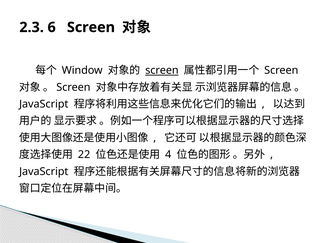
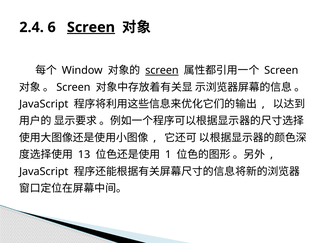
2.3: 2.3 -> 2.4 (32, 27)
Screen underline: none -> present (91, 27)
22: 22 -> 13 (84, 154)
4: 4 -> 1 (168, 154)
